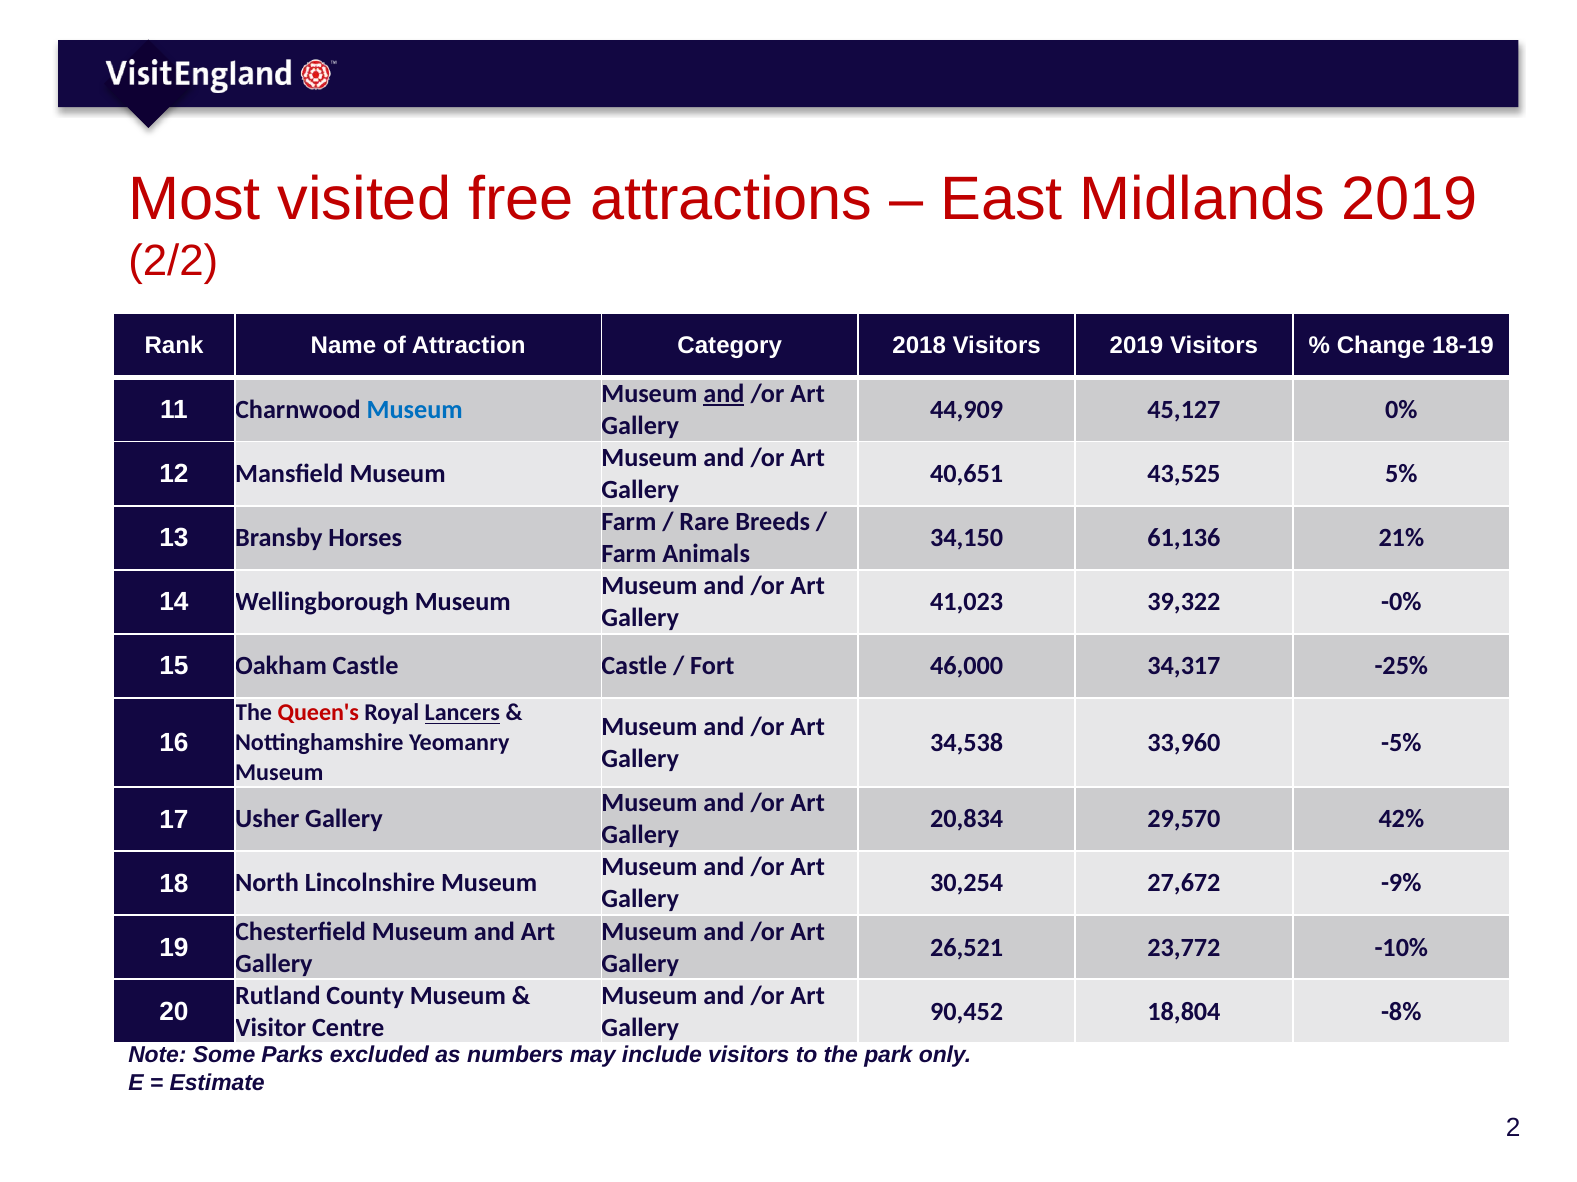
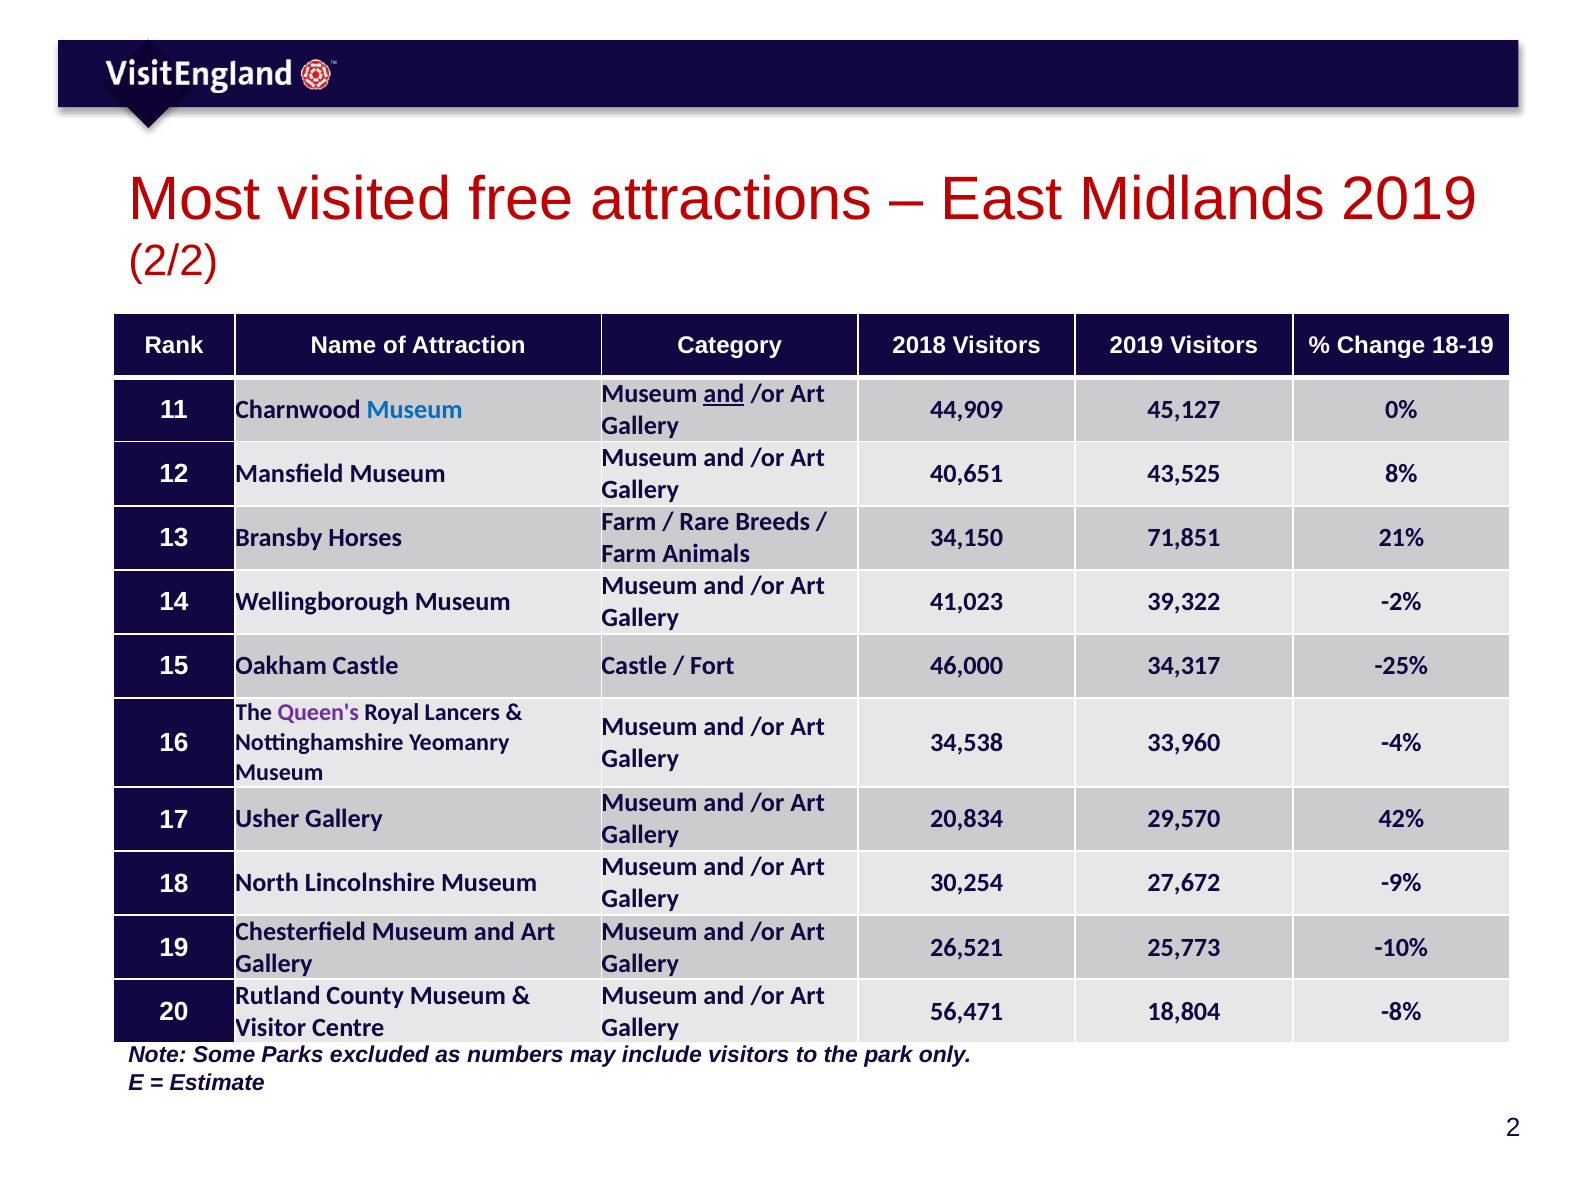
5%: 5% -> 8% (1401, 474)
61,136: 61,136 -> 71,851 (1184, 538)
-0%: -0% -> -2% (1401, 602)
Queen's colour: red -> purple (318, 713)
Lancers underline: present -> none (462, 713)
-5%: -5% -> -4% (1401, 743)
23,772: 23,772 -> 25,773 (1184, 948)
90,452: 90,452 -> 56,471 (967, 1012)
